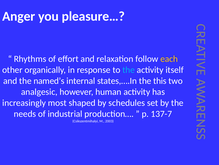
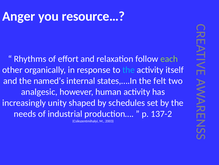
pleasure…: pleasure… -> resource… (93, 16)
each colour: yellow -> light green (169, 59)
this: this -> felt (160, 81)
most: most -> unity (57, 102)
137-7: 137-7 -> 137-2 (161, 113)
